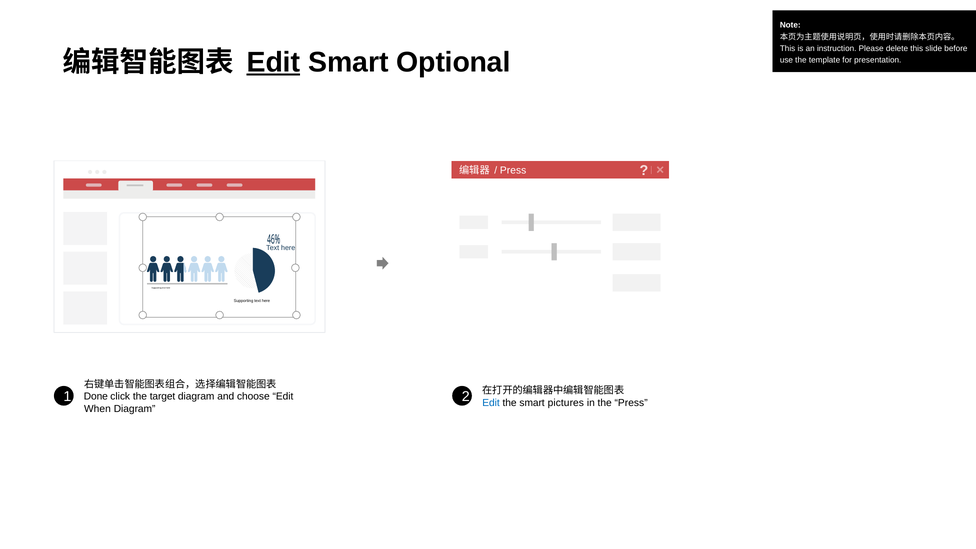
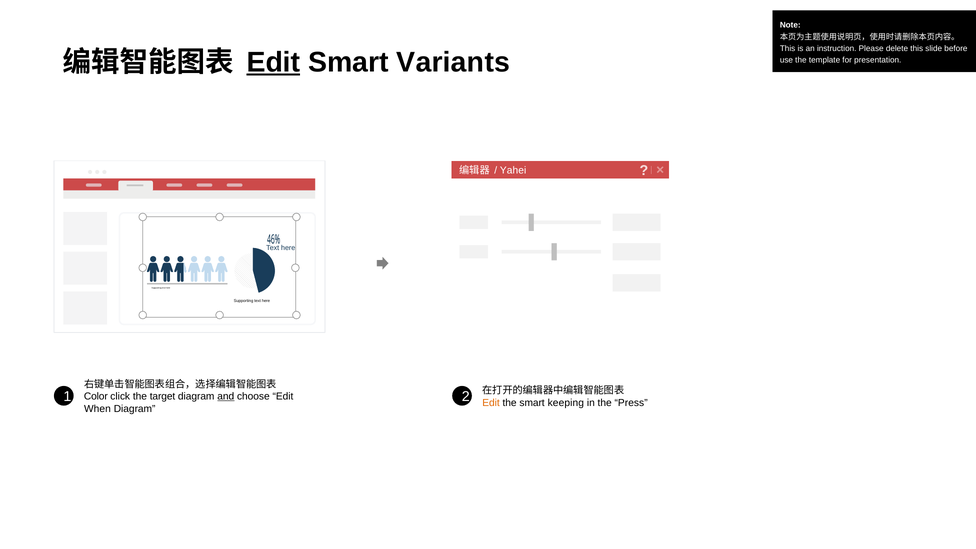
Optional: Optional -> Variants (453, 62)
Press: Press -> Yahei (513, 170)
Done: Done -> Color (96, 397)
and underline: none -> present (226, 397)
Edit colour: blue -> orange (491, 403)
pictures: pictures -> keeping (566, 403)
